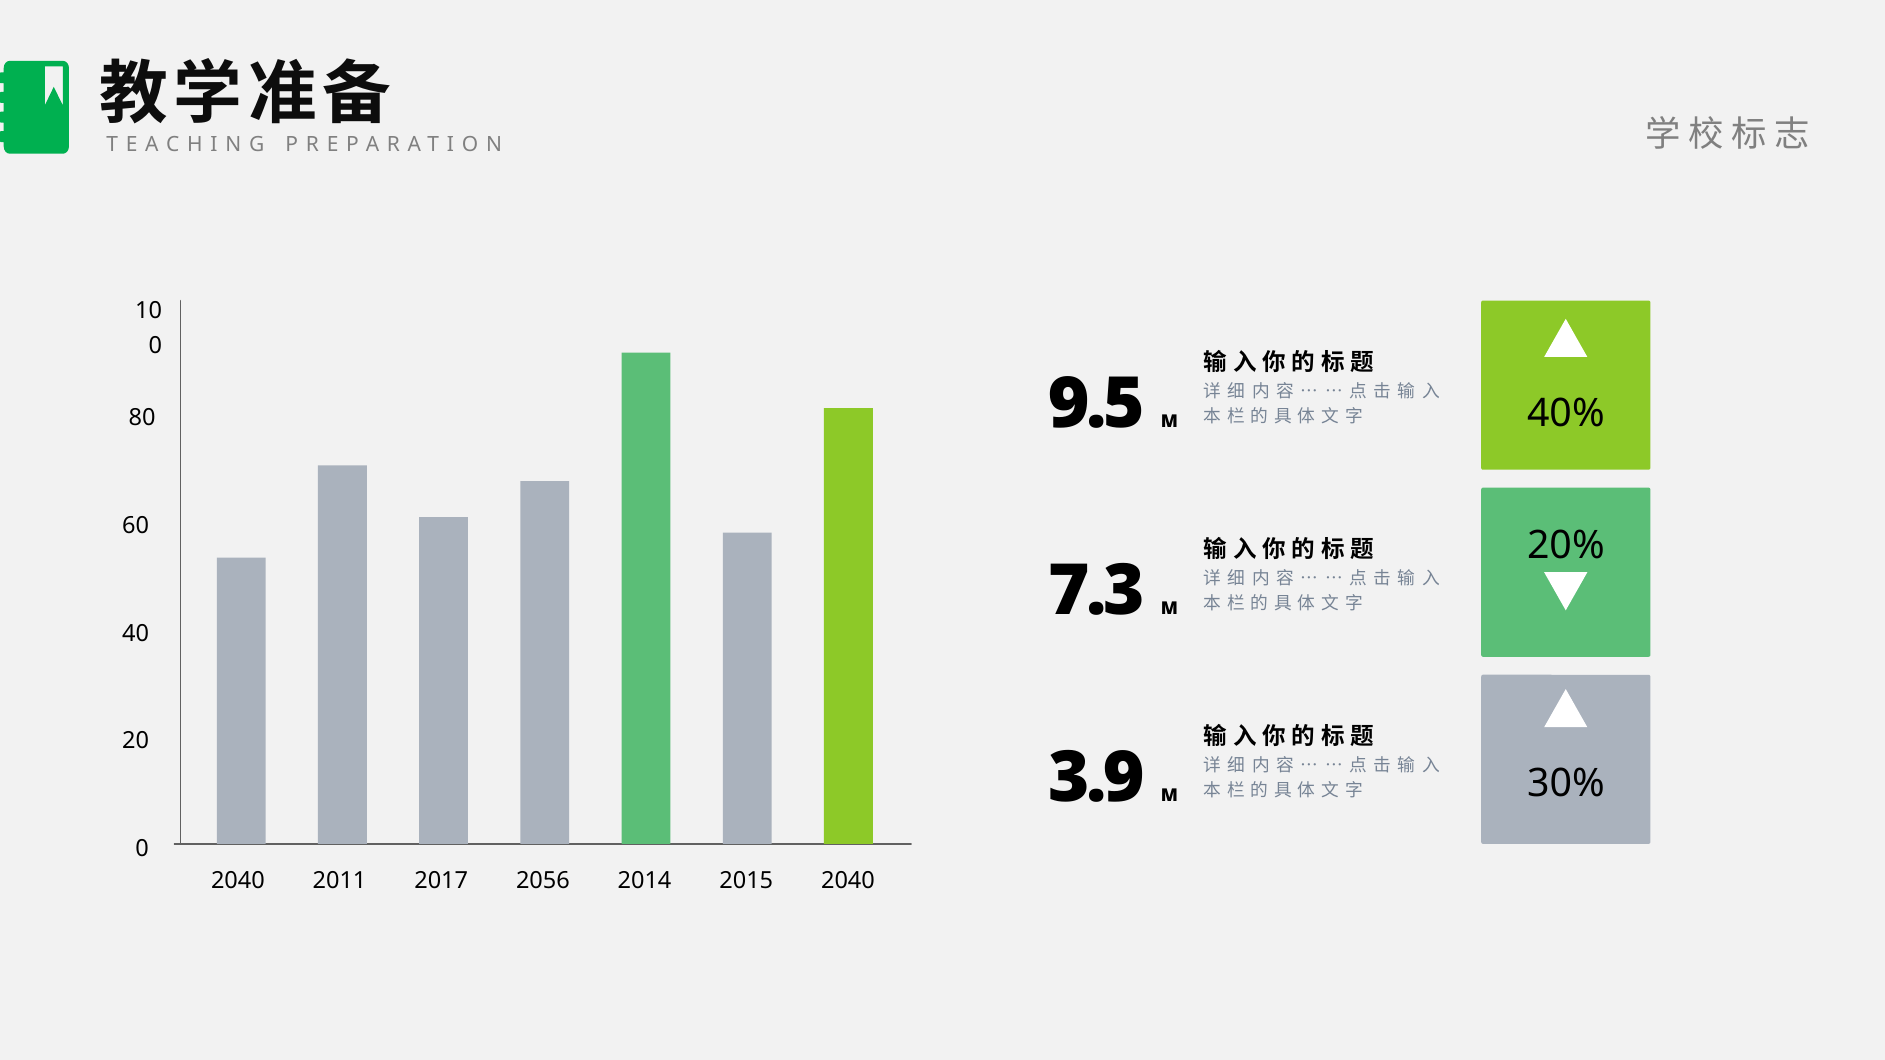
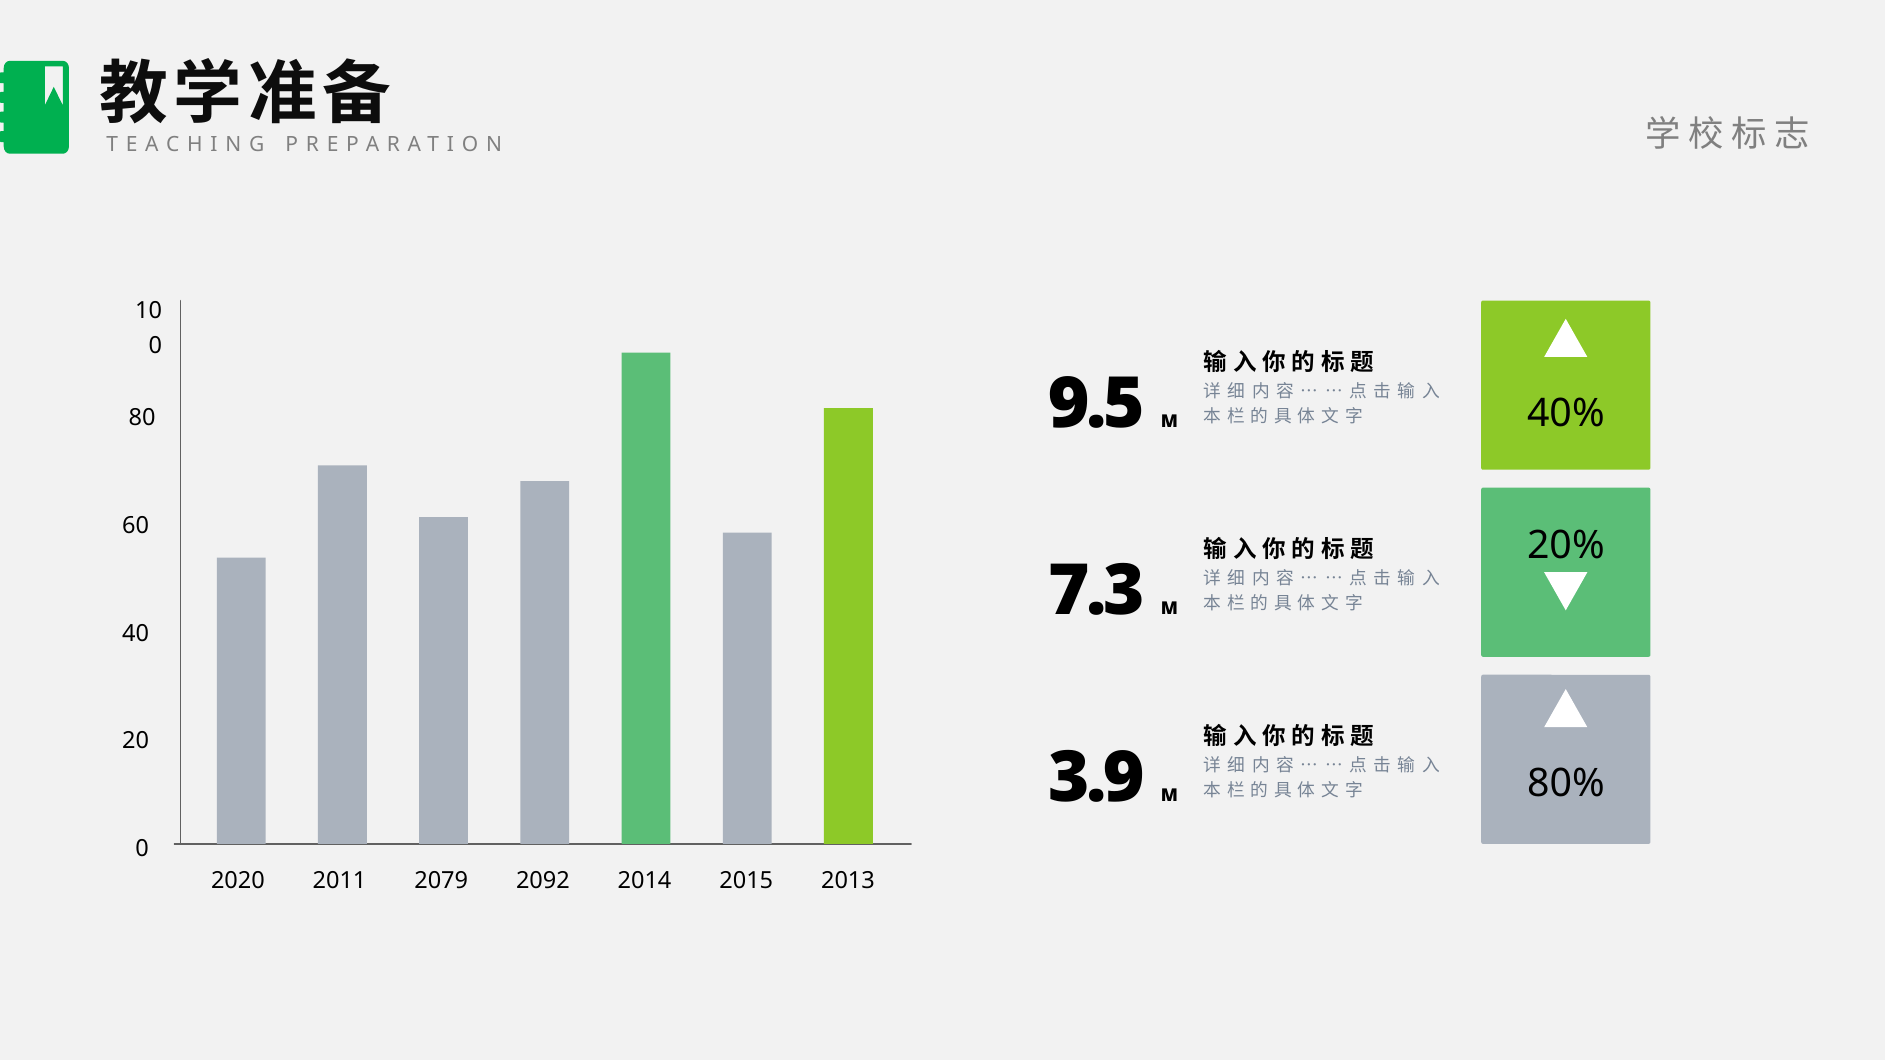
30%: 30% -> 80% (1566, 784)
2040: 2040 -> 2020 (238, 881)
2017: 2017 -> 2079 (441, 881)
2056: 2056 -> 2092 (543, 881)
2015 2040: 2040 -> 2013 (848, 881)
